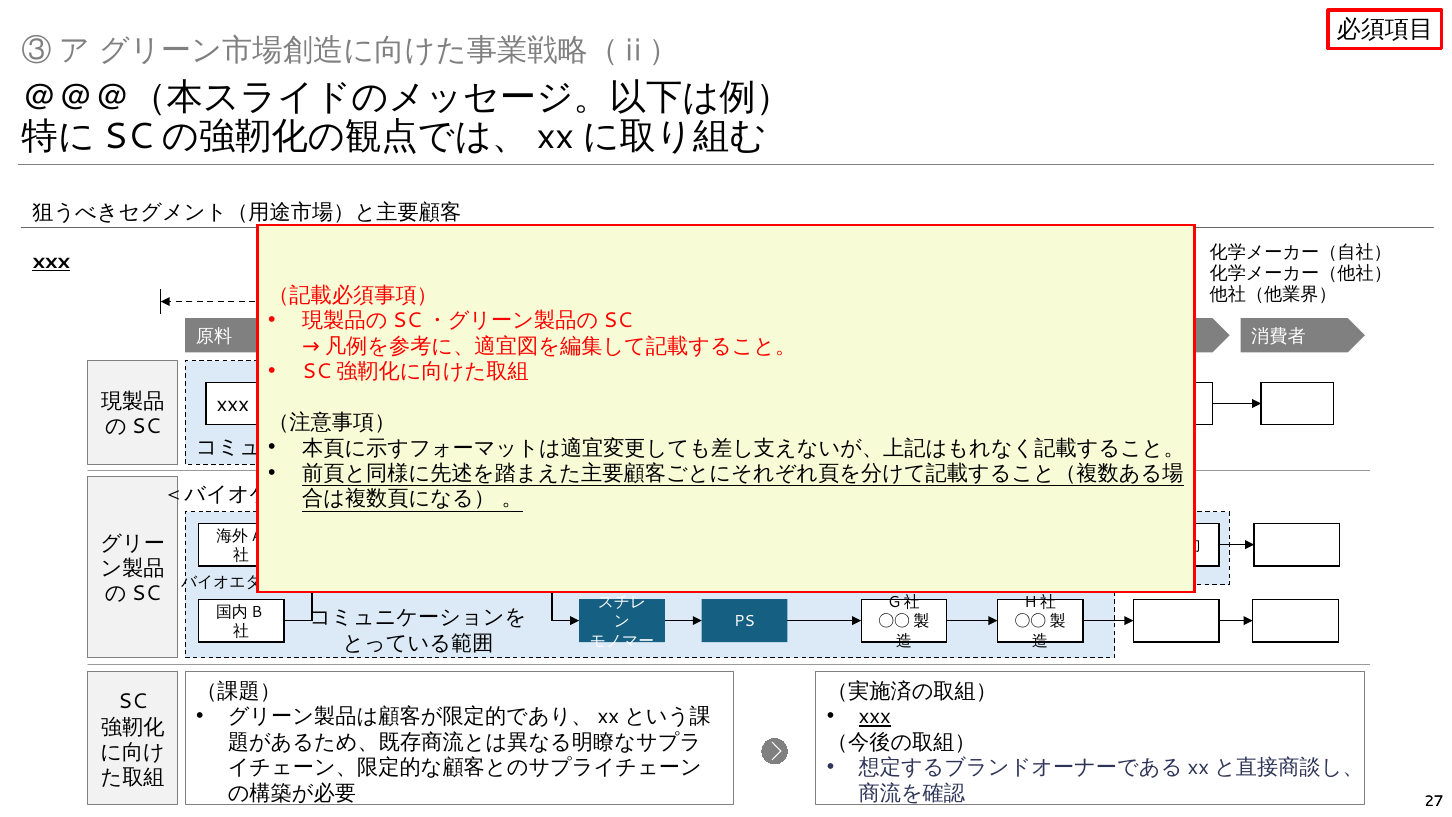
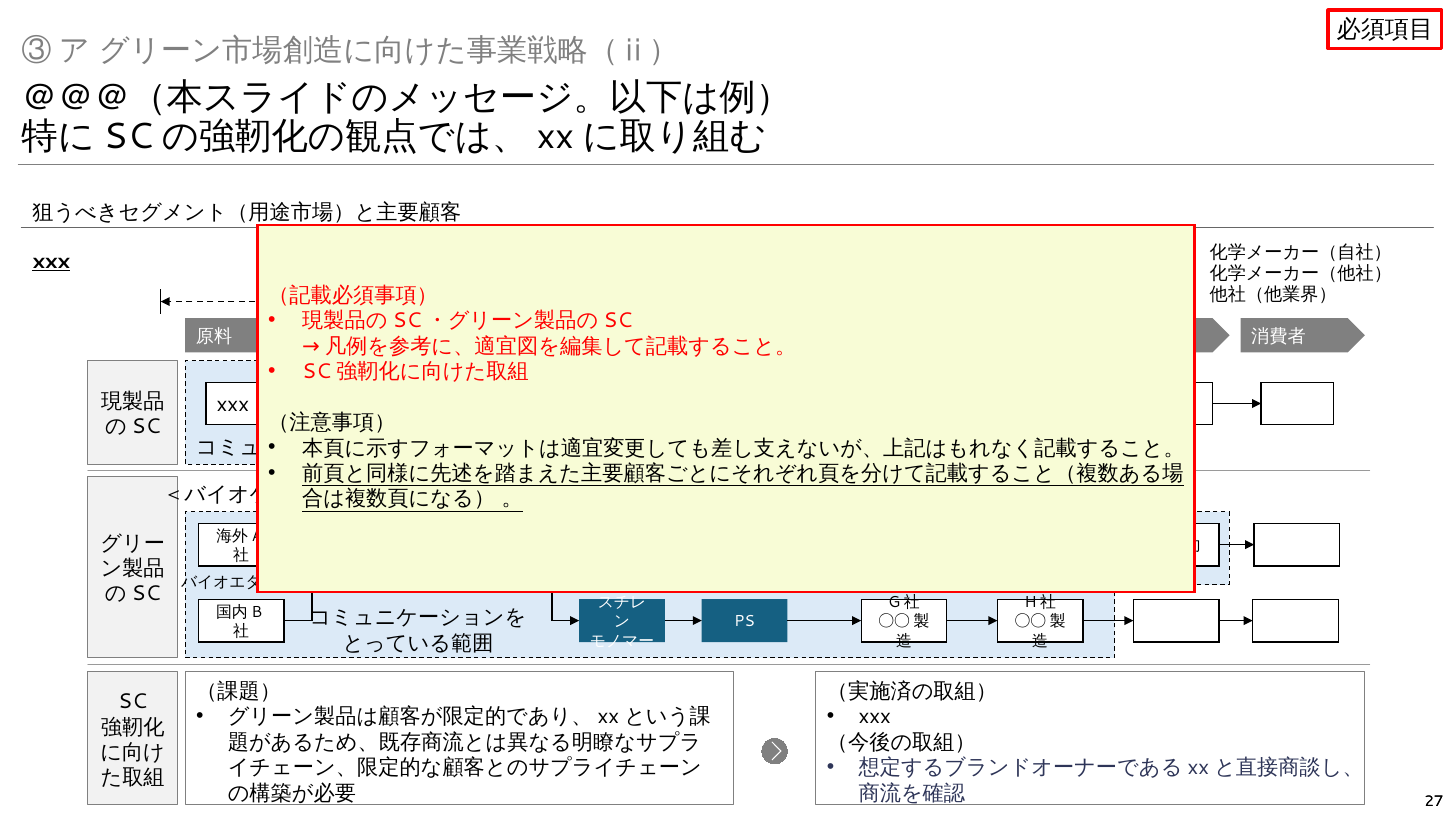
xxx underline: present -> none (875, 717)
